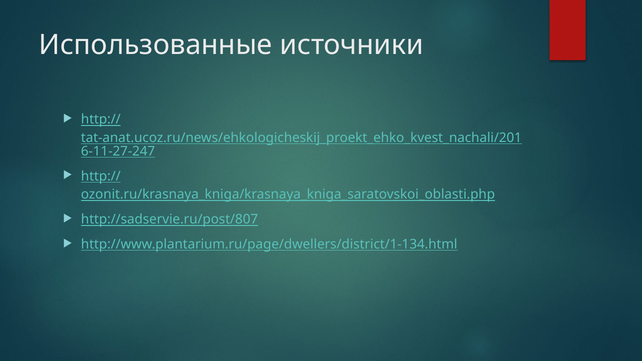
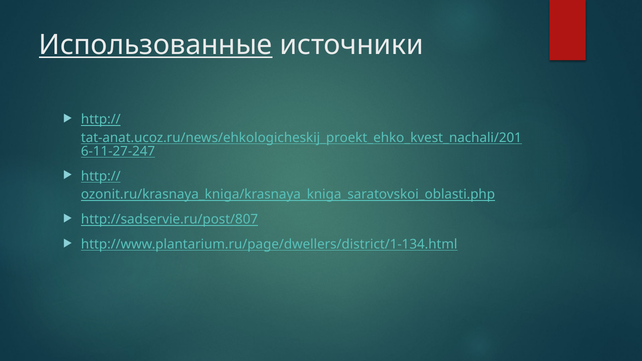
Использованные underline: none -> present (156, 45)
